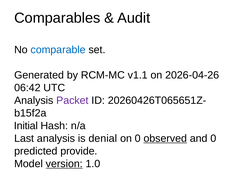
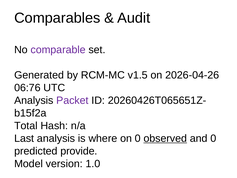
comparable colour: blue -> purple (58, 50)
v1.1: v1.1 -> v1.5 (138, 75)
06:42: 06:42 -> 06:76 (27, 88)
Initial: Initial -> Total (26, 126)
denial: denial -> where (103, 138)
version underline: present -> none (64, 163)
